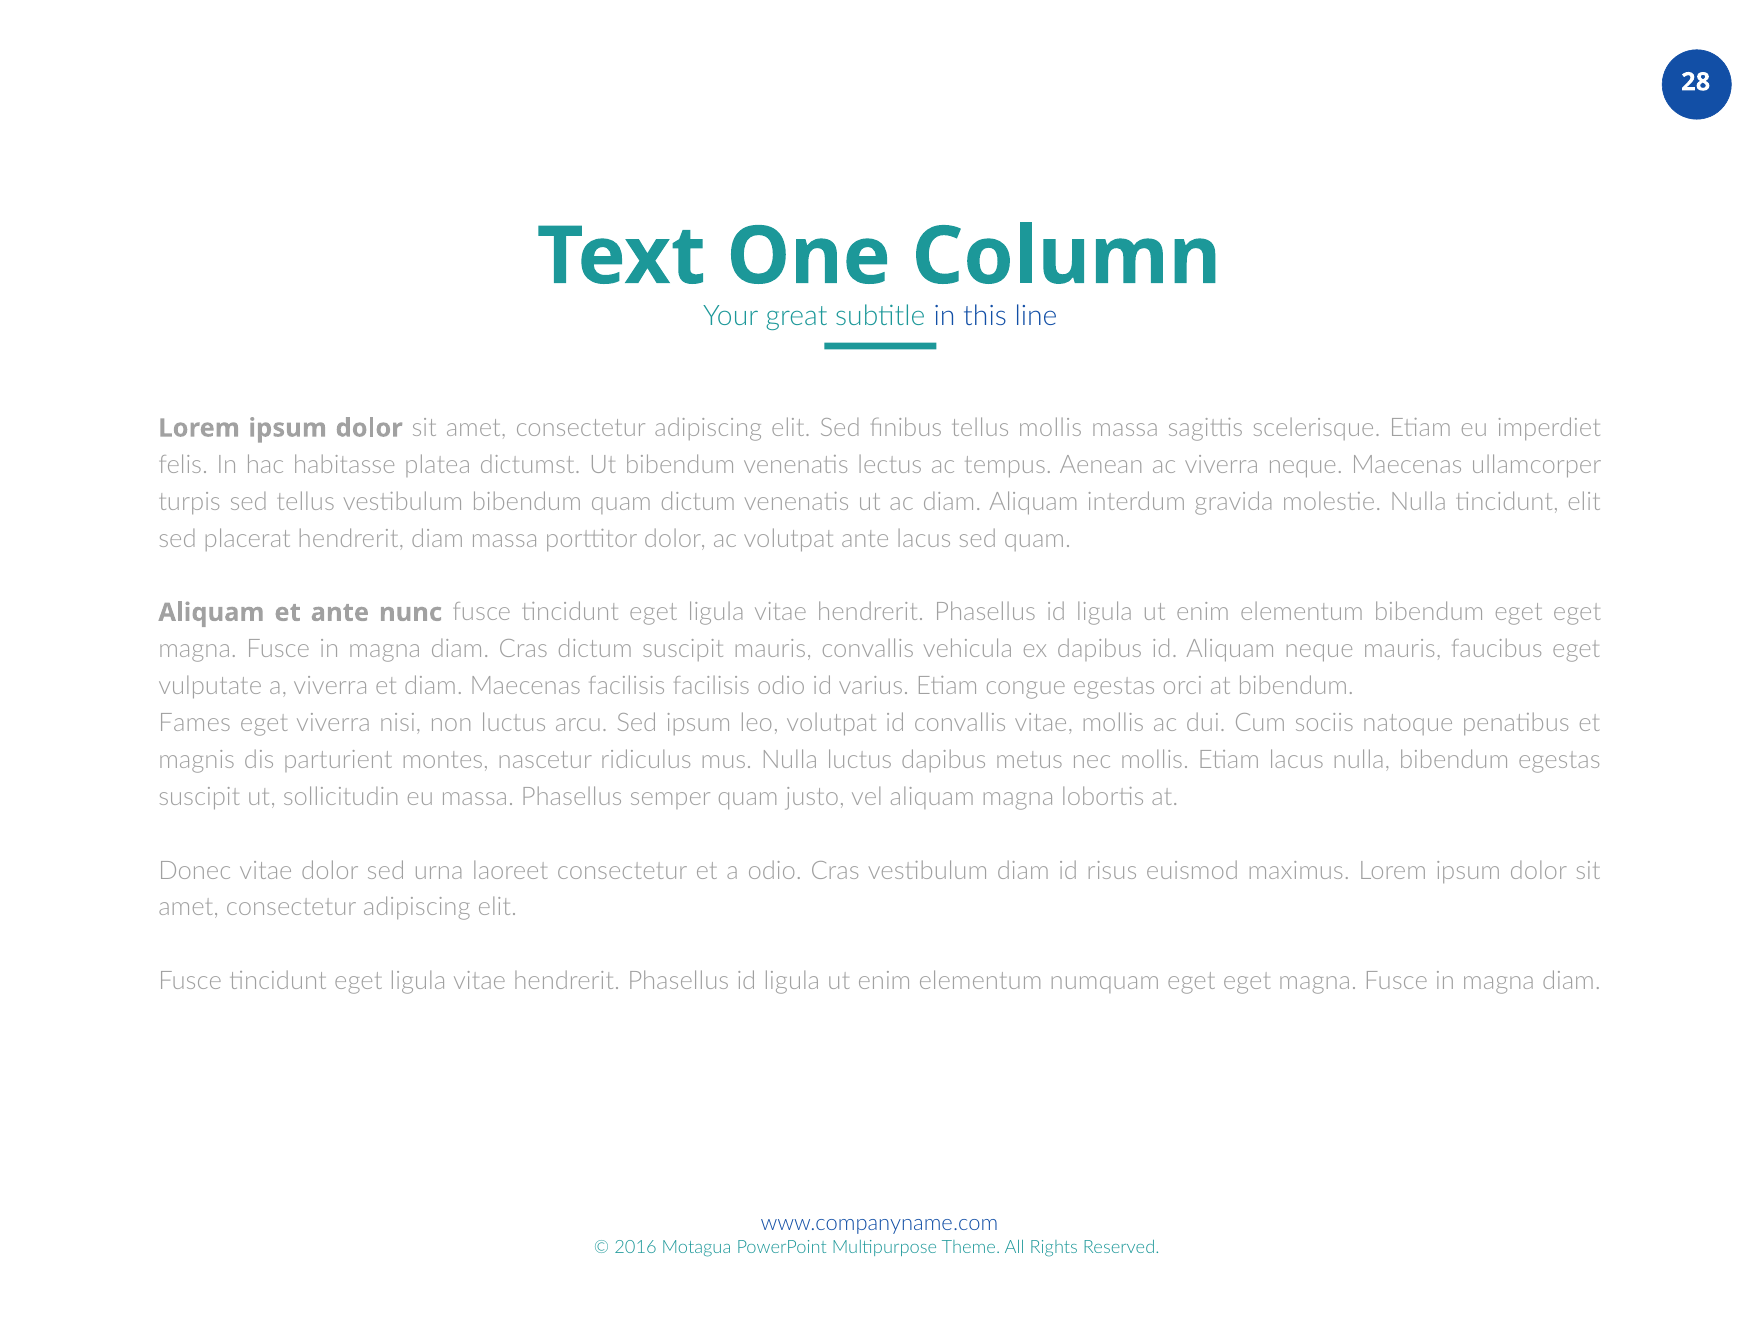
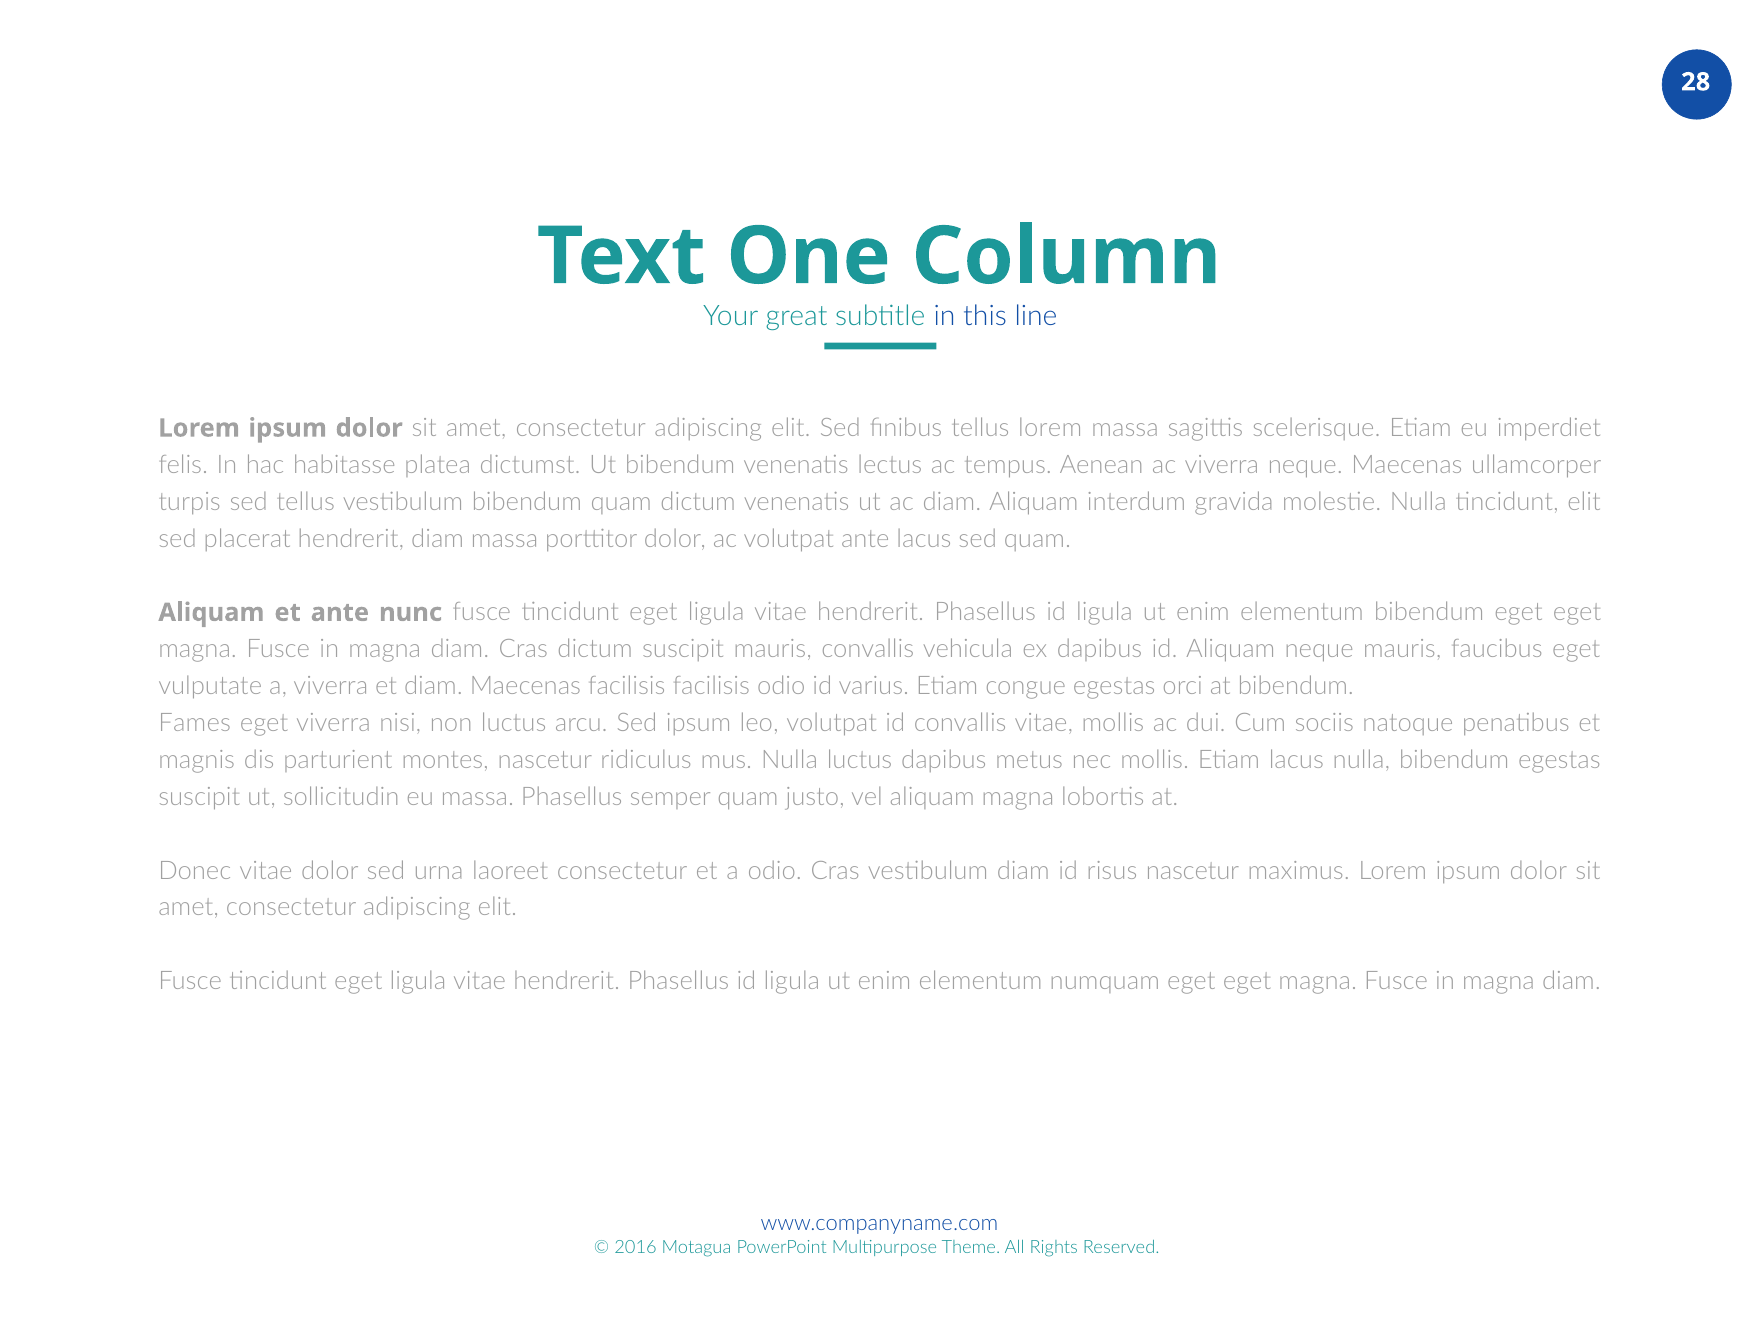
tellus mollis: mollis -> lorem (1050, 428)
risus euismod: euismod -> nascetur (1193, 871)
